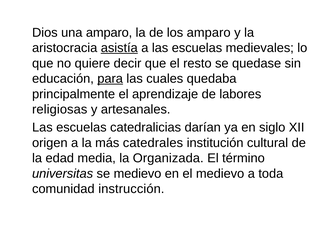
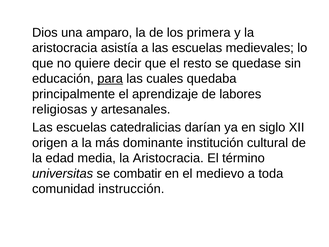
los amparo: amparo -> primera (209, 33)
asistía underline: present -> none (119, 48)
catedrales: catedrales -> dominante (153, 143)
media la Organizada: Organizada -> Aristocracia (168, 158)
se medievo: medievo -> combatir (137, 173)
